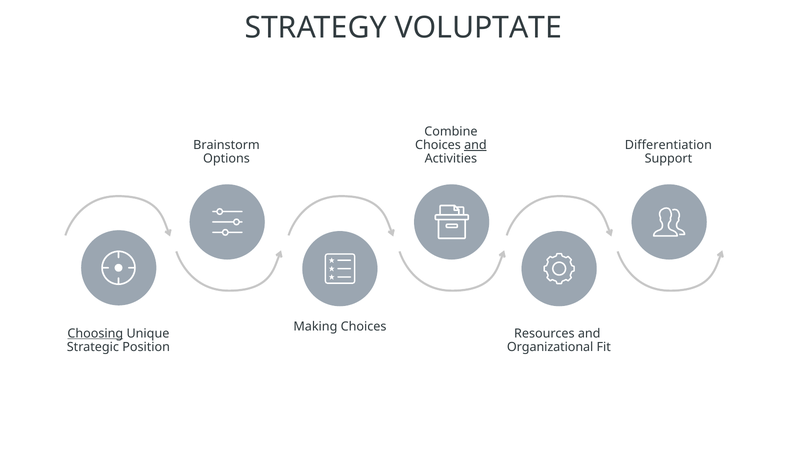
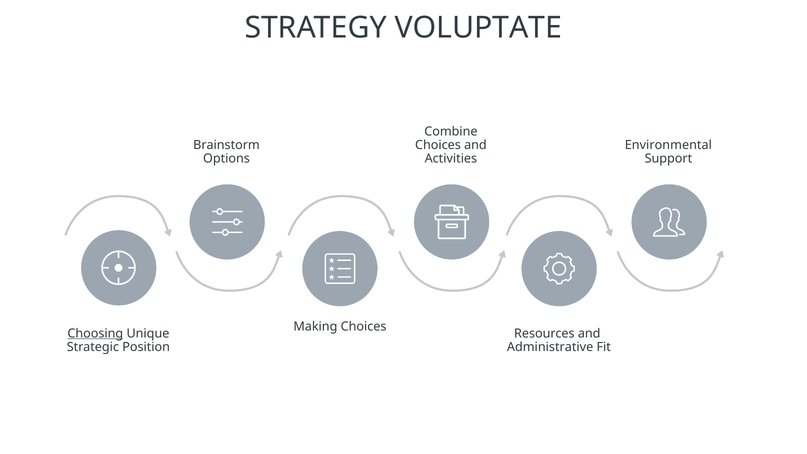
Differentiation: Differentiation -> Environmental (668, 145)
and underline: present -> none (475, 145)
Organizational: Organizational -> Administrative (550, 347)
